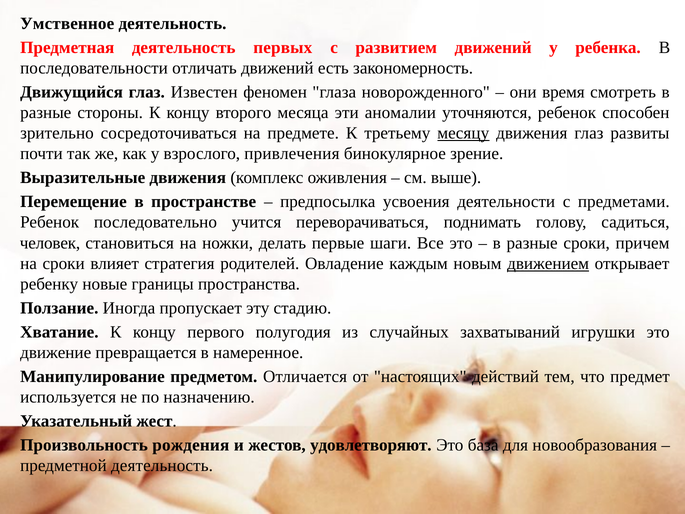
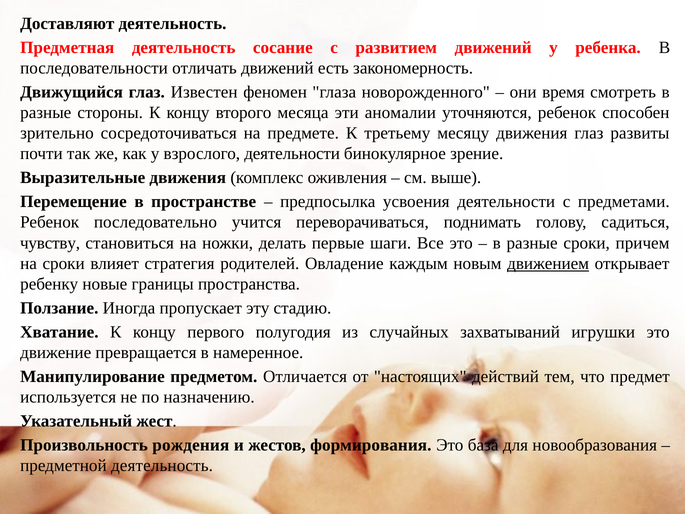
Умственное: Умственное -> Доставляют (67, 24)
первых: первых -> сосание (283, 48)
месяцу underline: present -> none (463, 133)
взрослого привлечения: привлечения -> деятельности (292, 154)
человек: человек -> чувству (50, 243)
удовлетворяют: удовлетворяют -> формирования (371, 445)
